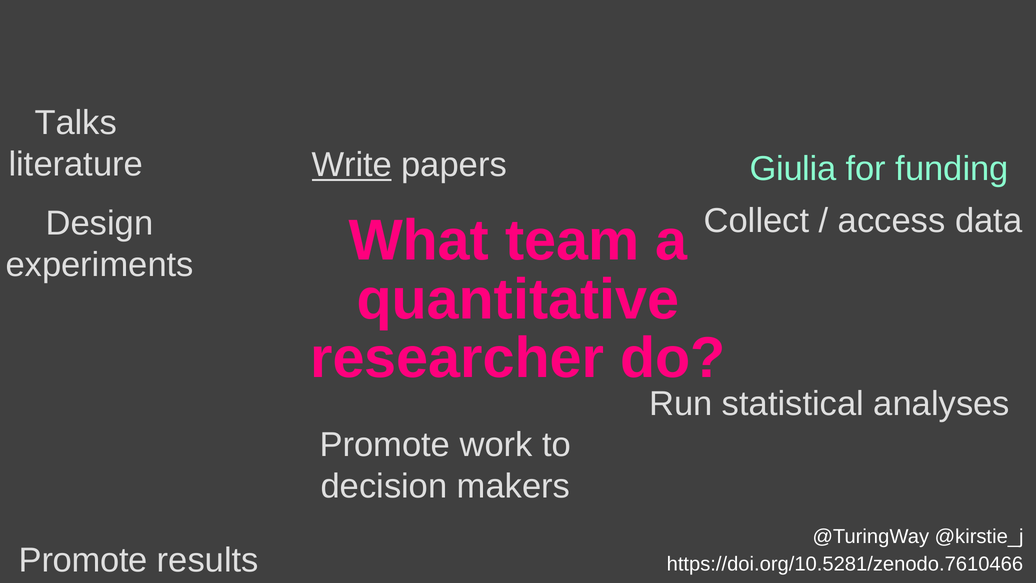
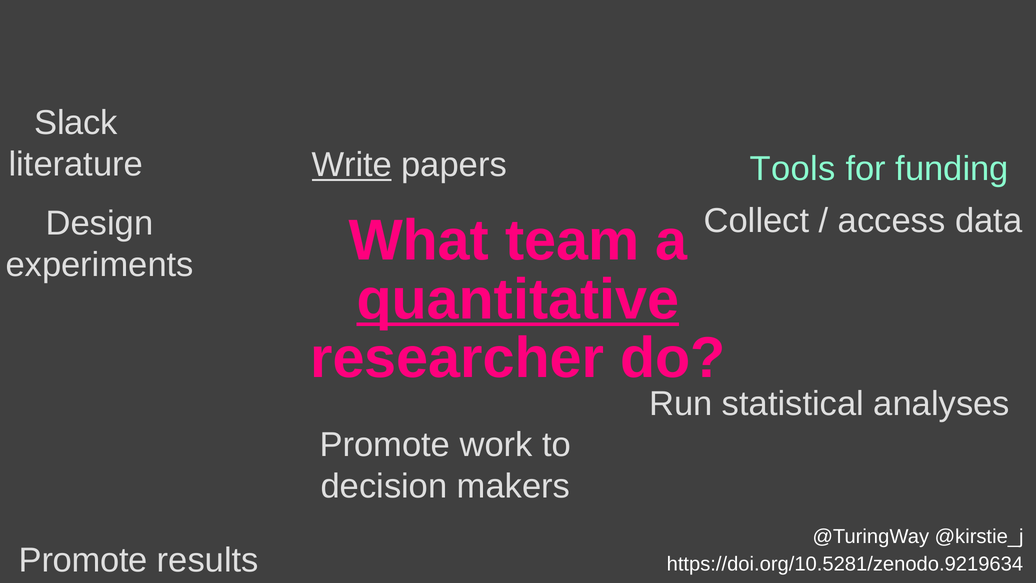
Talks: Talks -> Slack (76, 123)
Giulia: Giulia -> Tools (793, 169)
quantitative underline: none -> present (518, 299)
https://doi.org/10.5281/zenodo.7610466: https://doi.org/10.5281/zenodo.7610466 -> https://doi.org/10.5281/zenodo.9219634 (845, 564)
